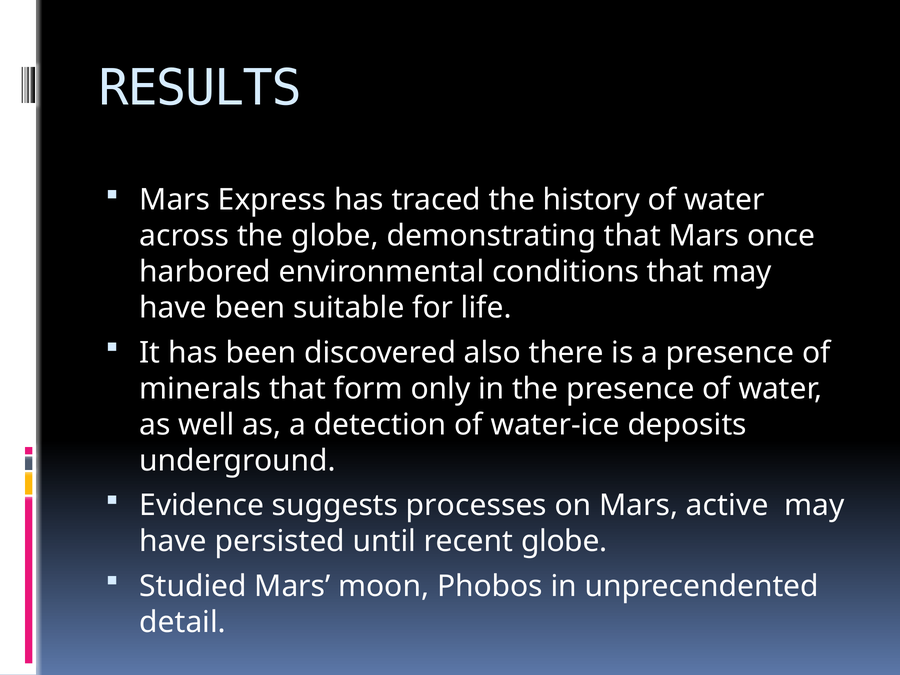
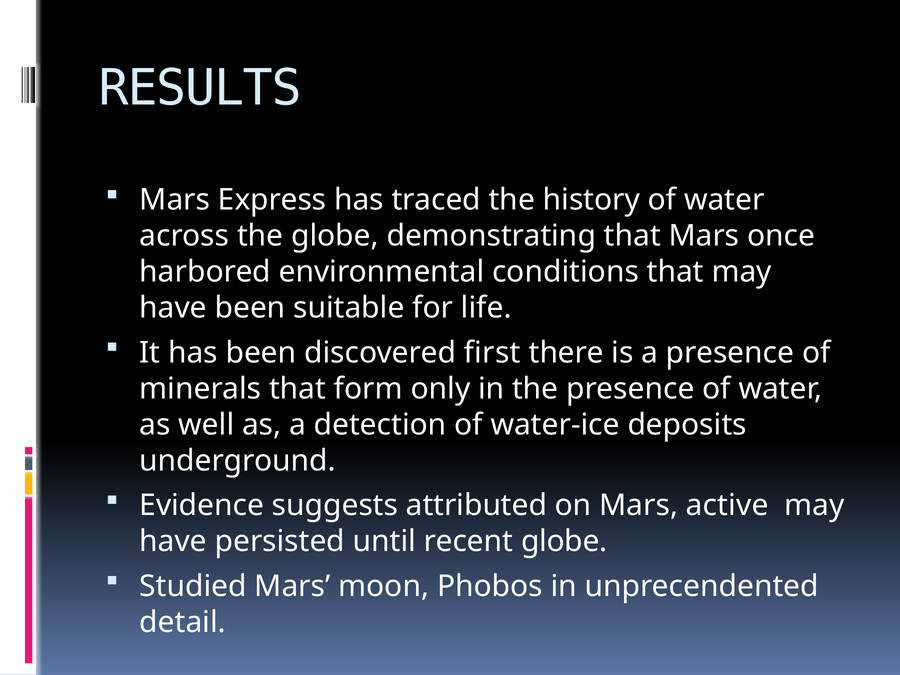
also: also -> first (492, 353)
processes: processes -> attributed (476, 506)
